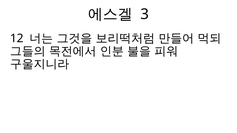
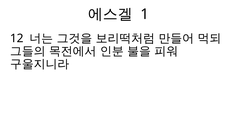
3: 3 -> 1 (145, 14)
